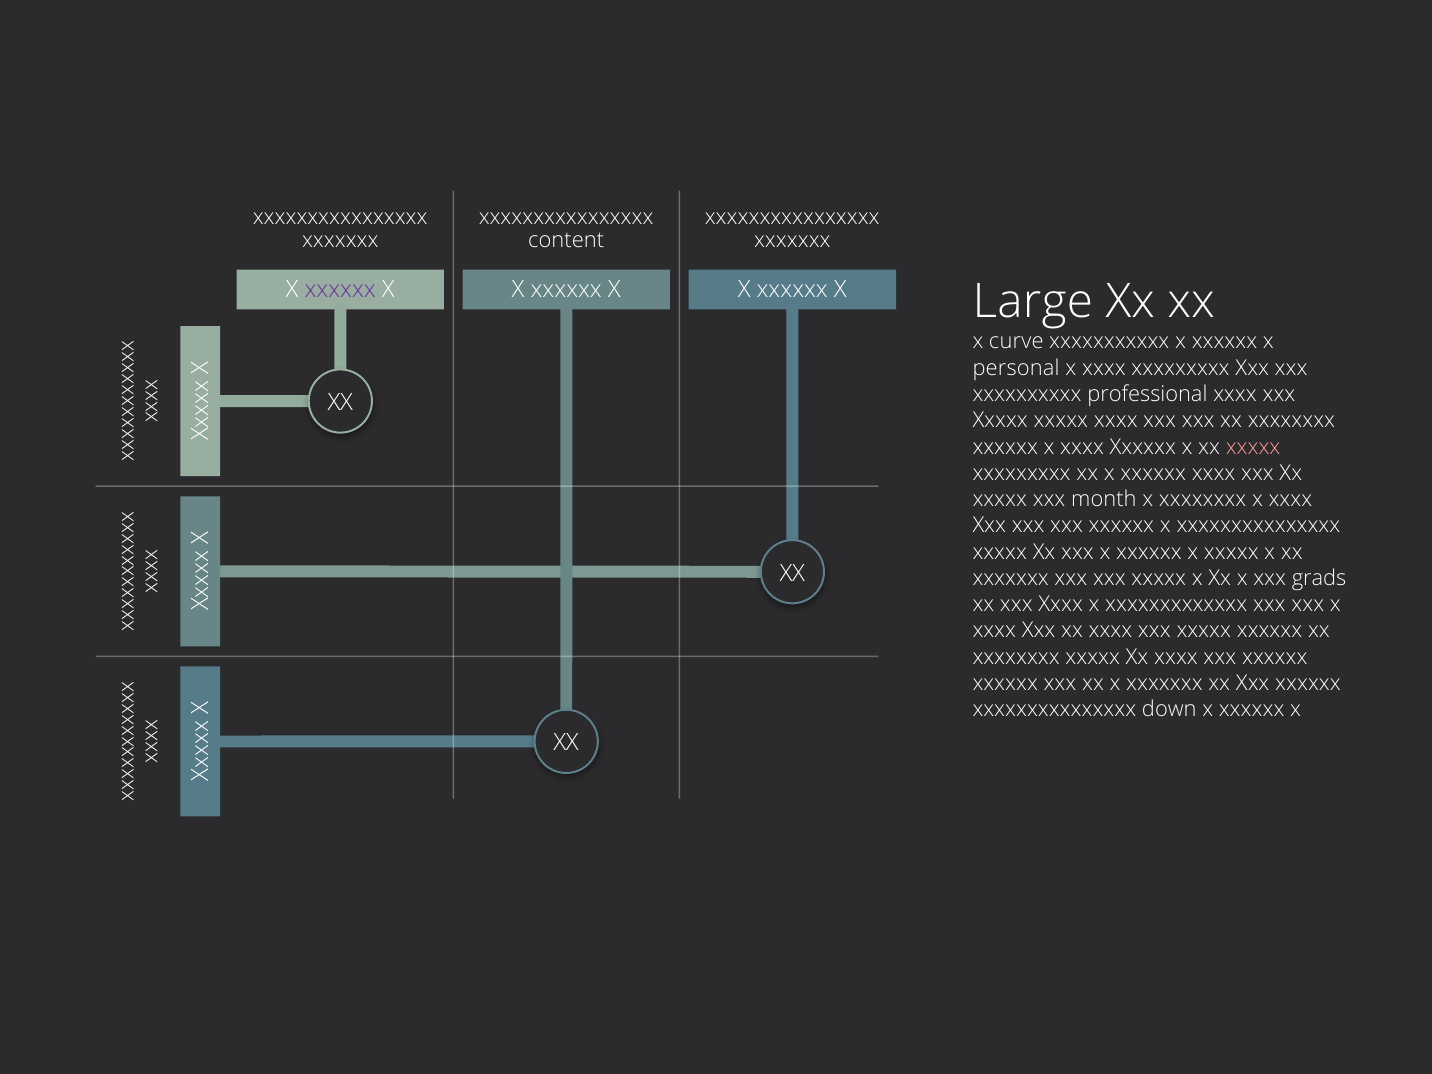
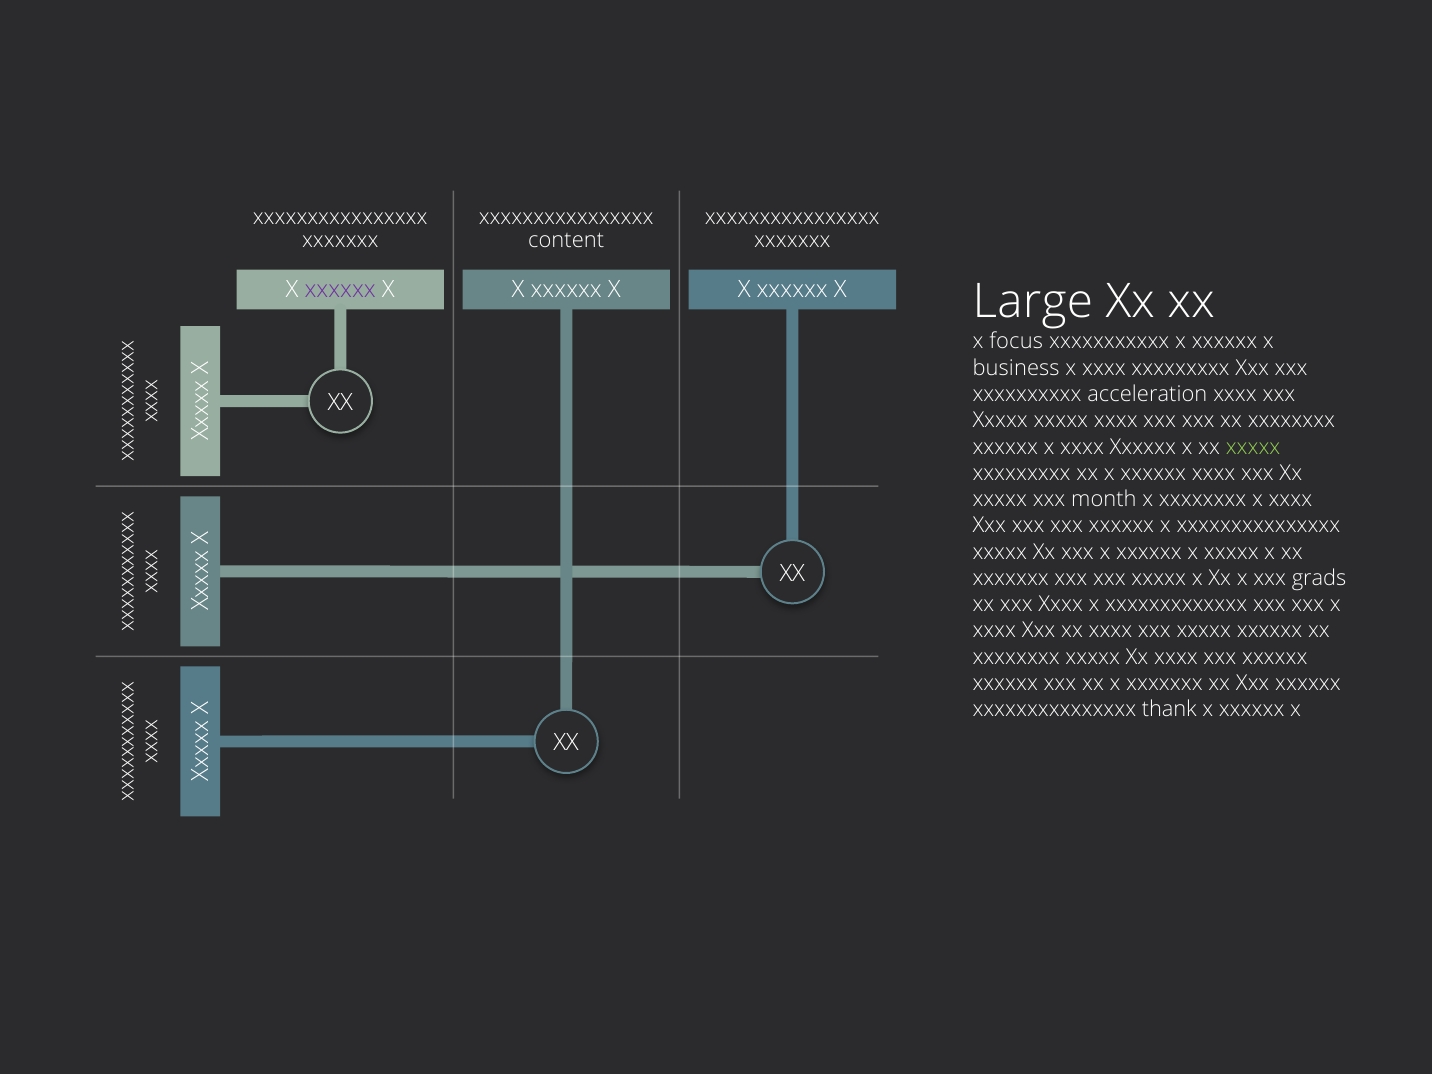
curve: curve -> focus (1016, 342)
personal: personal -> business (1016, 368)
professional: professional -> acceleration (1147, 394)
xxxxx colour: pink -> light green (1253, 447)
down: down -> thank (1169, 710)
